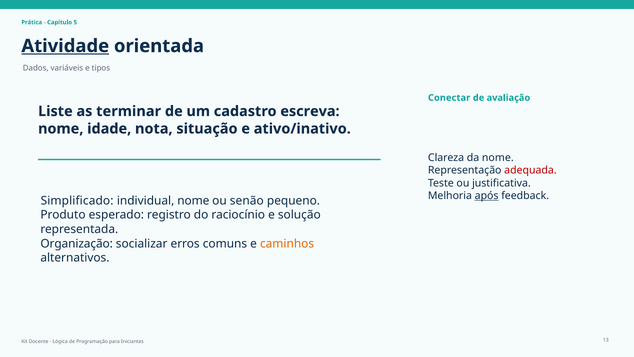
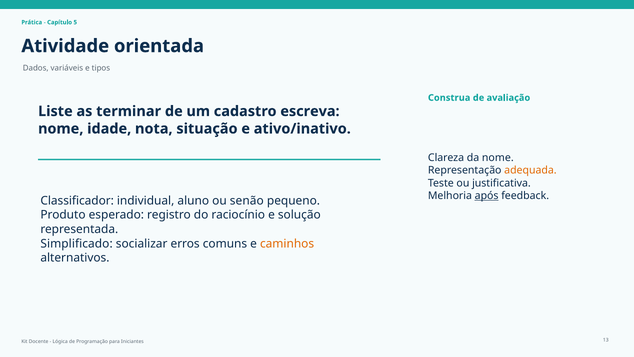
Atividade underline: present -> none (65, 46)
Conectar: Conectar -> Construa (449, 98)
adequada colour: red -> orange (530, 170)
Simplificado: Simplificado -> Classificador (77, 201)
individual nome: nome -> aluno (193, 201)
Organização: Organização -> Simplificado (77, 243)
